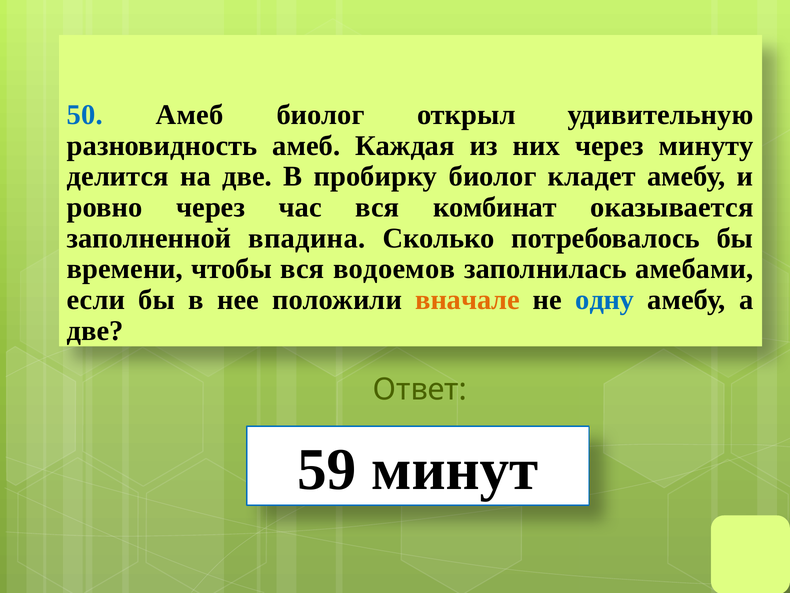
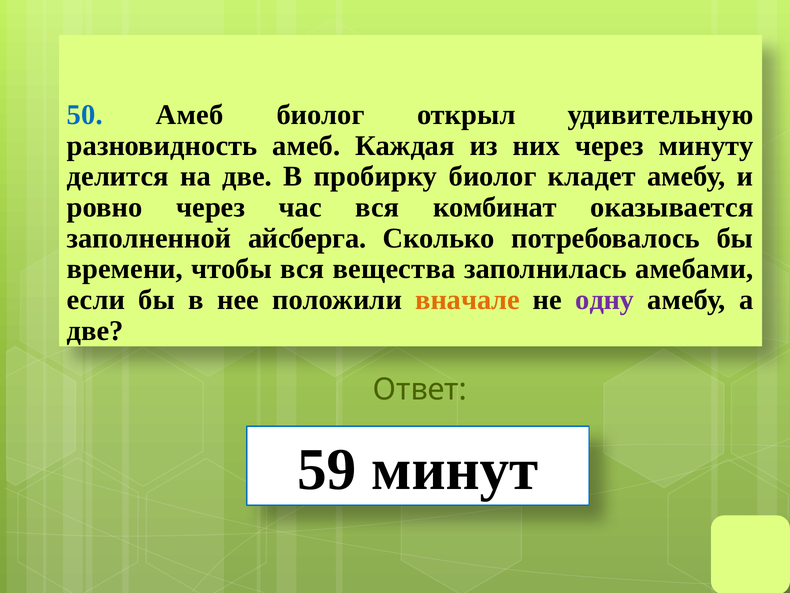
впадина: впадина -> айсберга (307, 238)
водоемов: водоемов -> вещества (394, 269)
одну colour: blue -> purple (605, 300)
